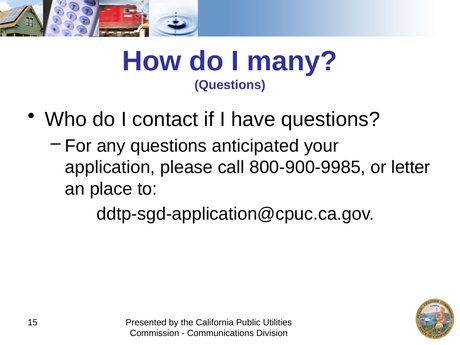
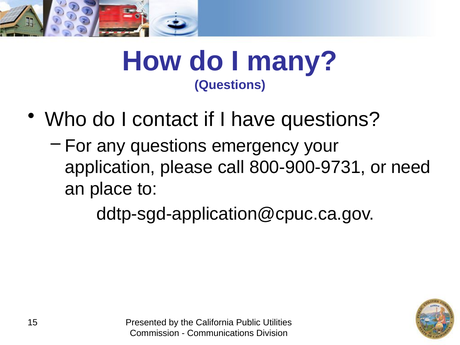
anticipated: anticipated -> emergency (255, 146)
800-900-9985: 800-900-9985 -> 800-900-9731 (308, 167)
letter: letter -> need (411, 167)
